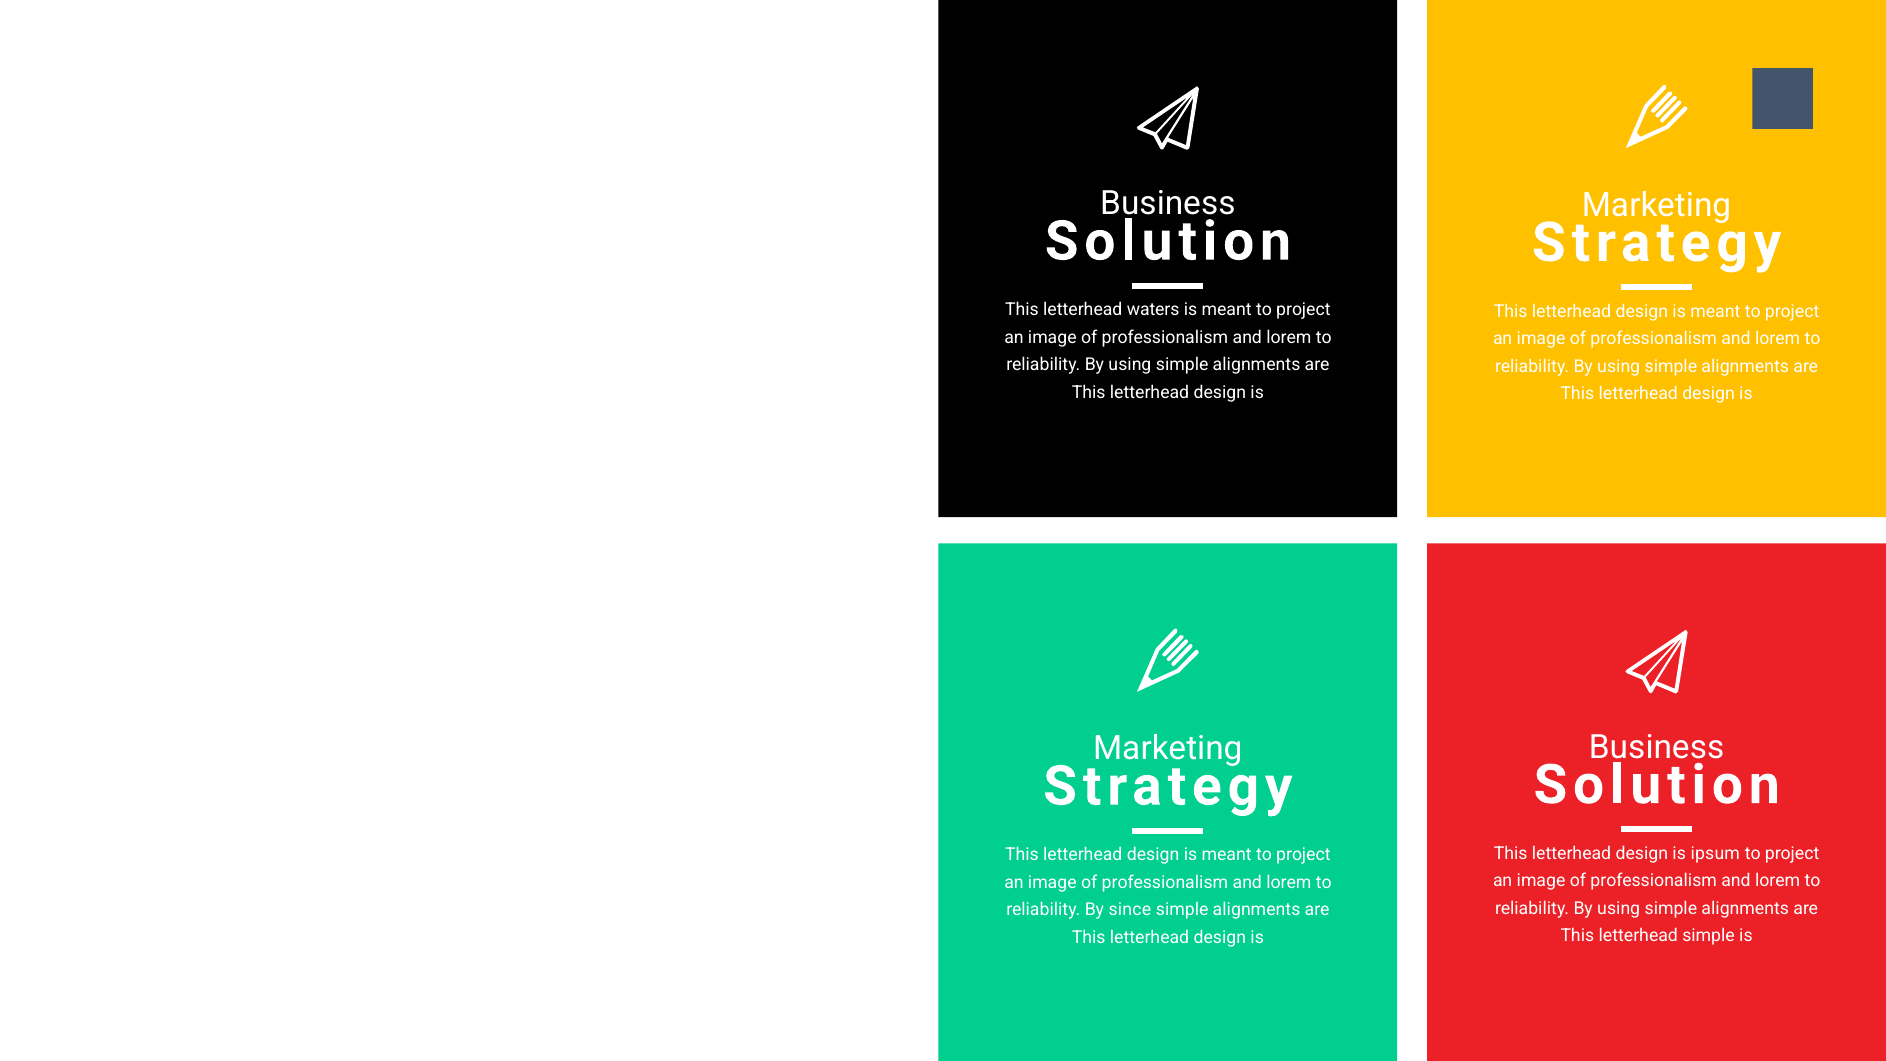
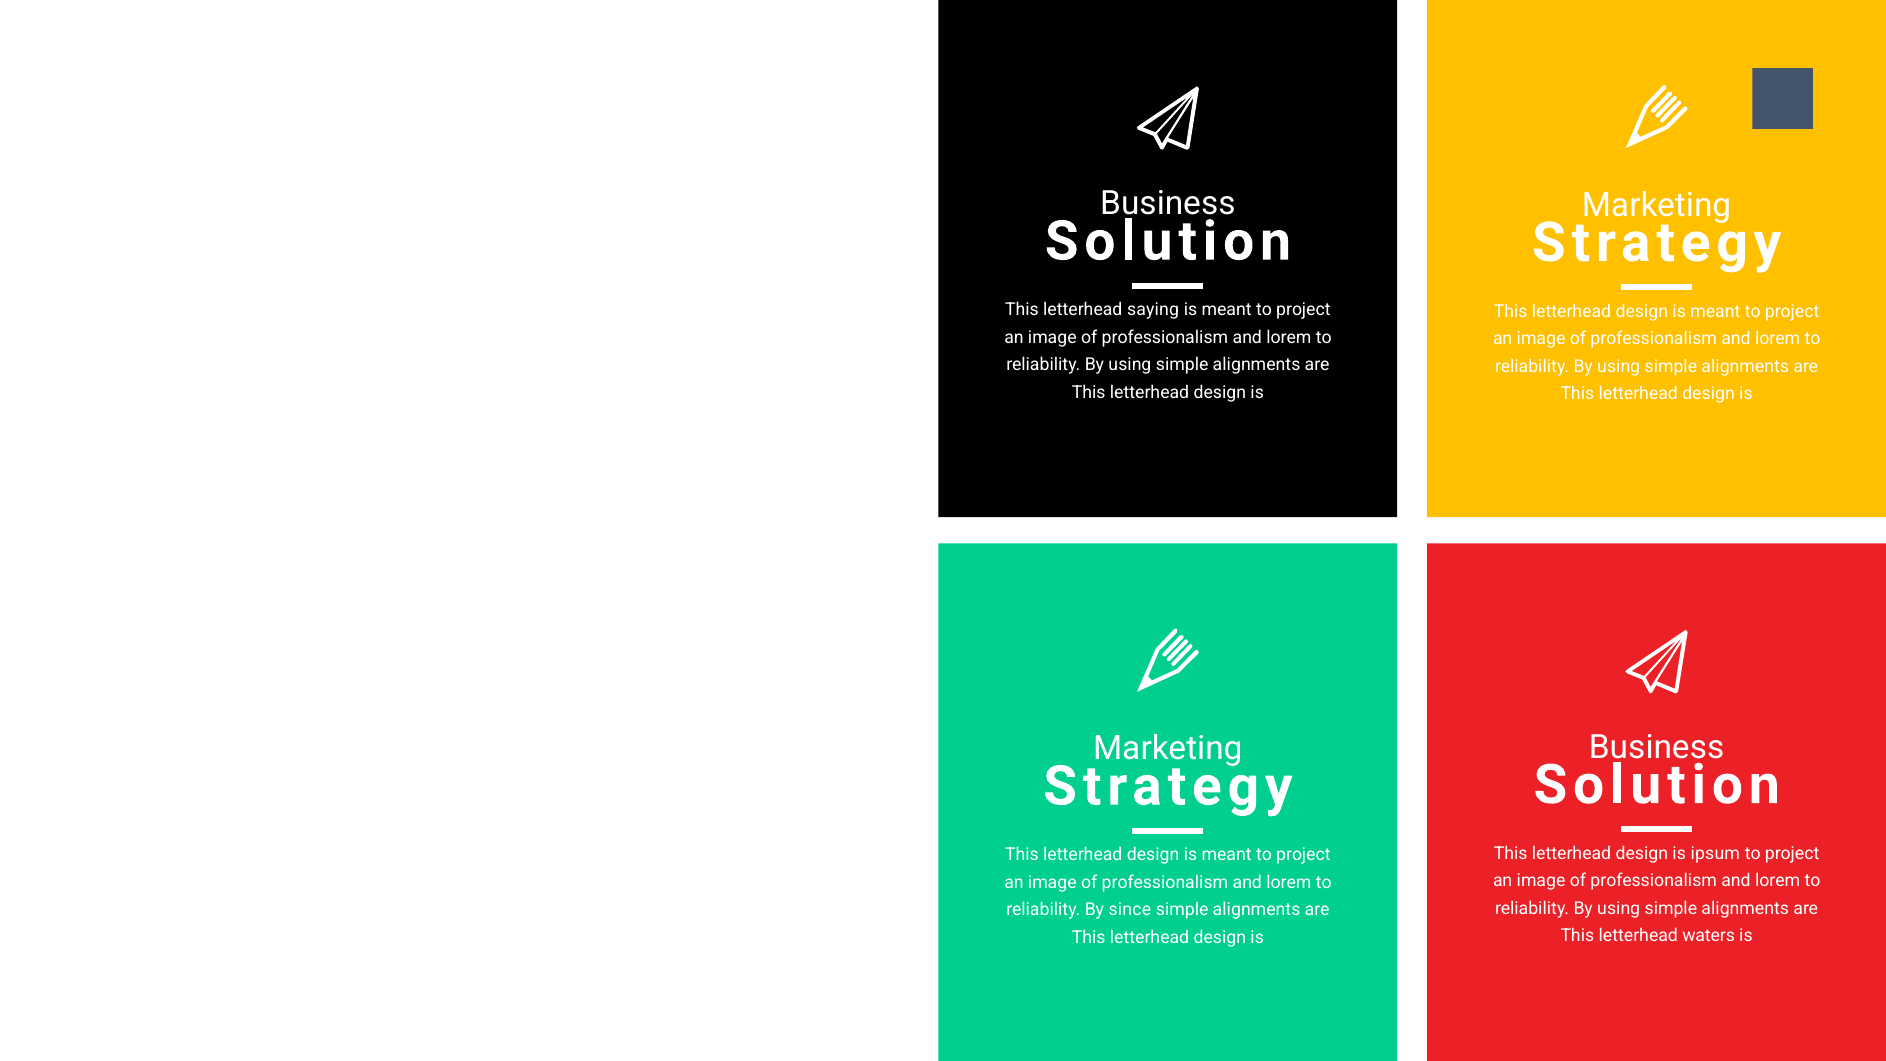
waters: waters -> saying (1153, 310)
letterhead simple: simple -> waters (1709, 936)
